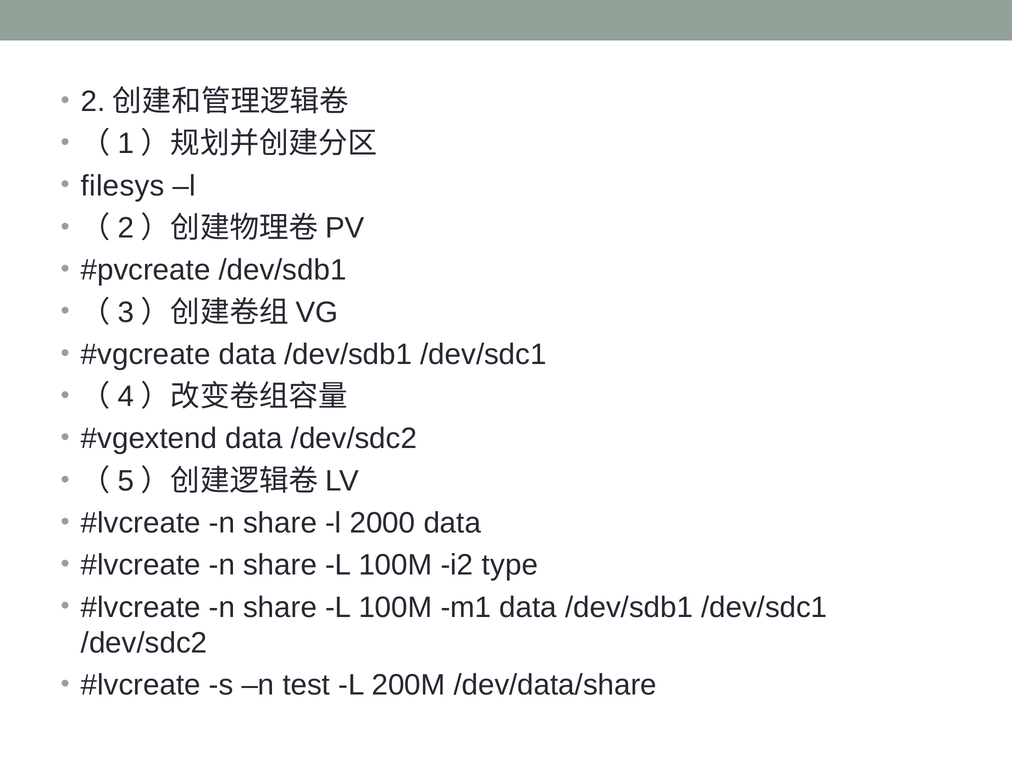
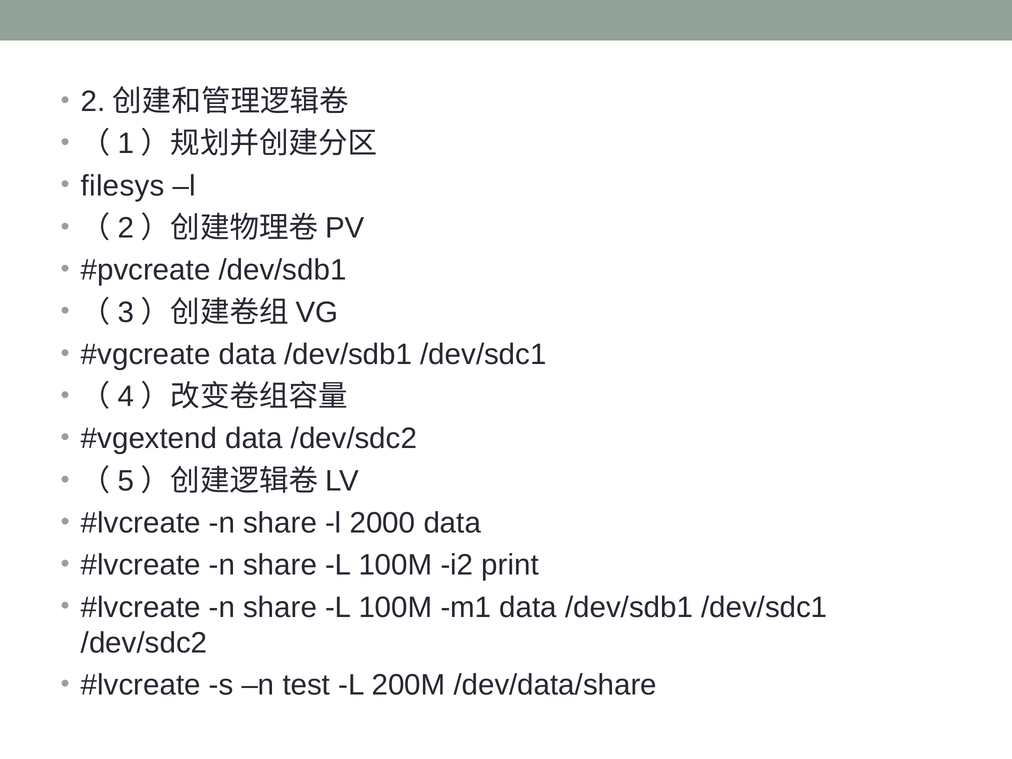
type: type -> print (510, 565)
